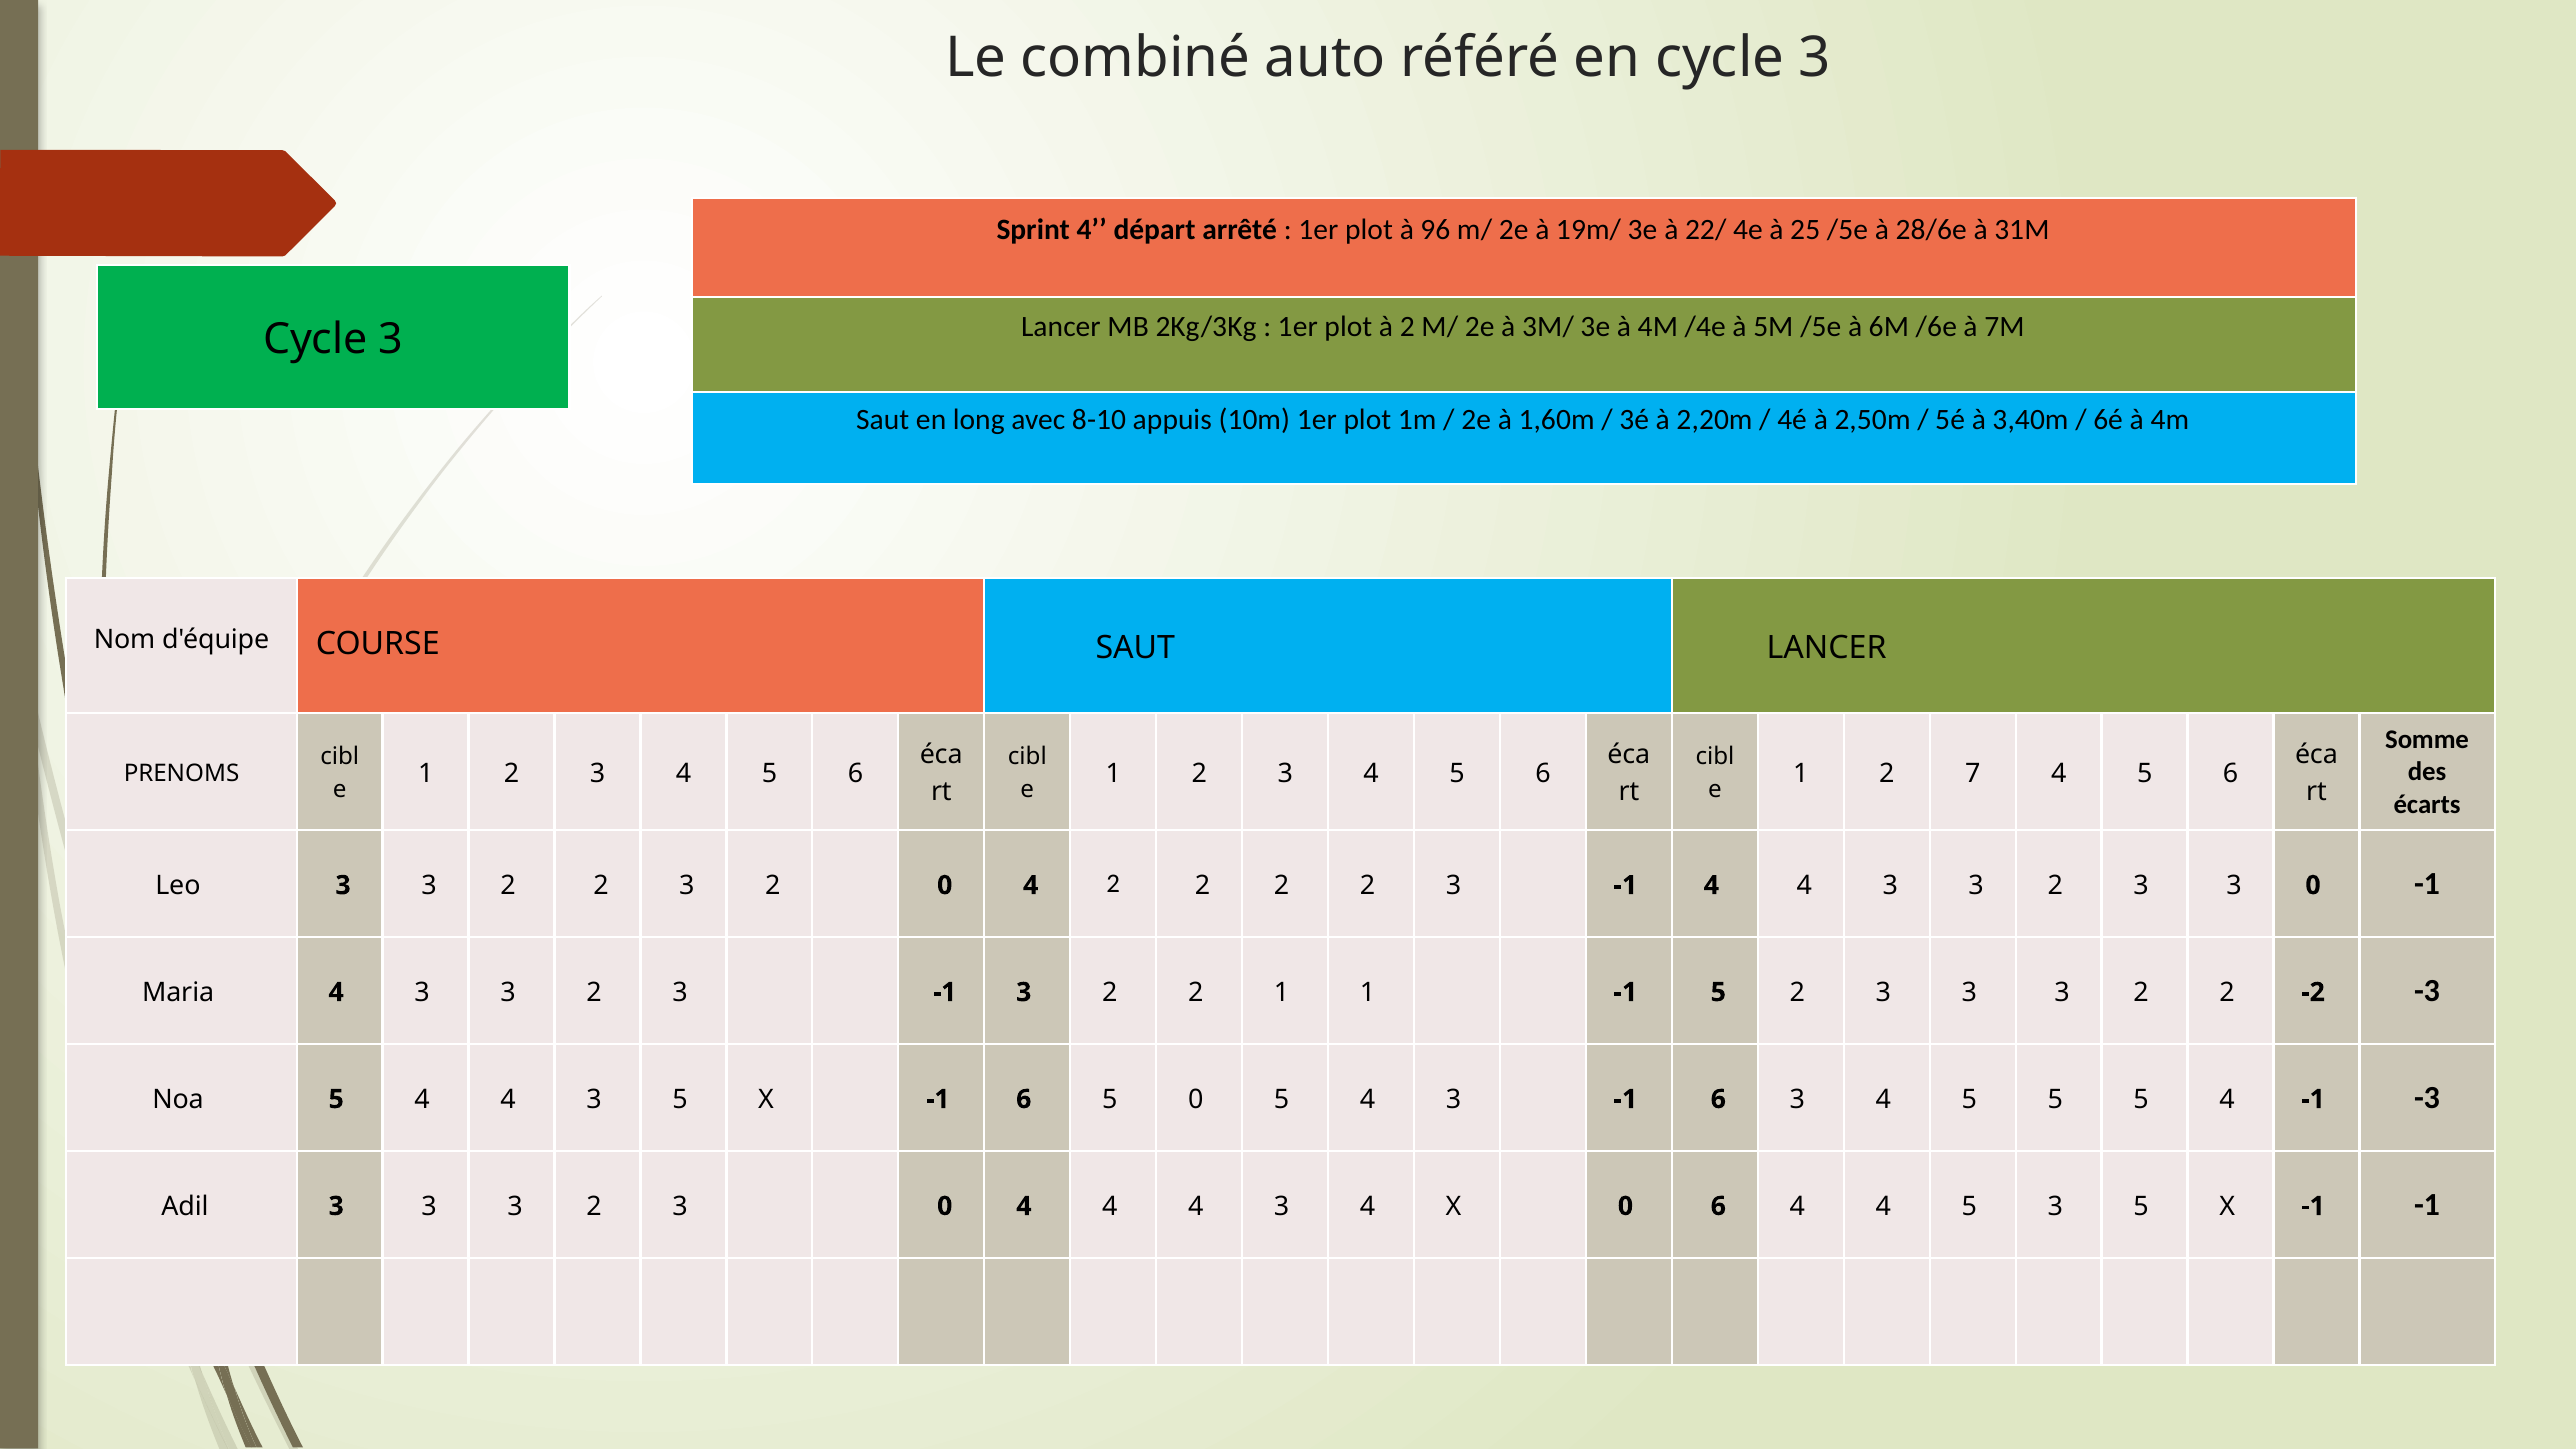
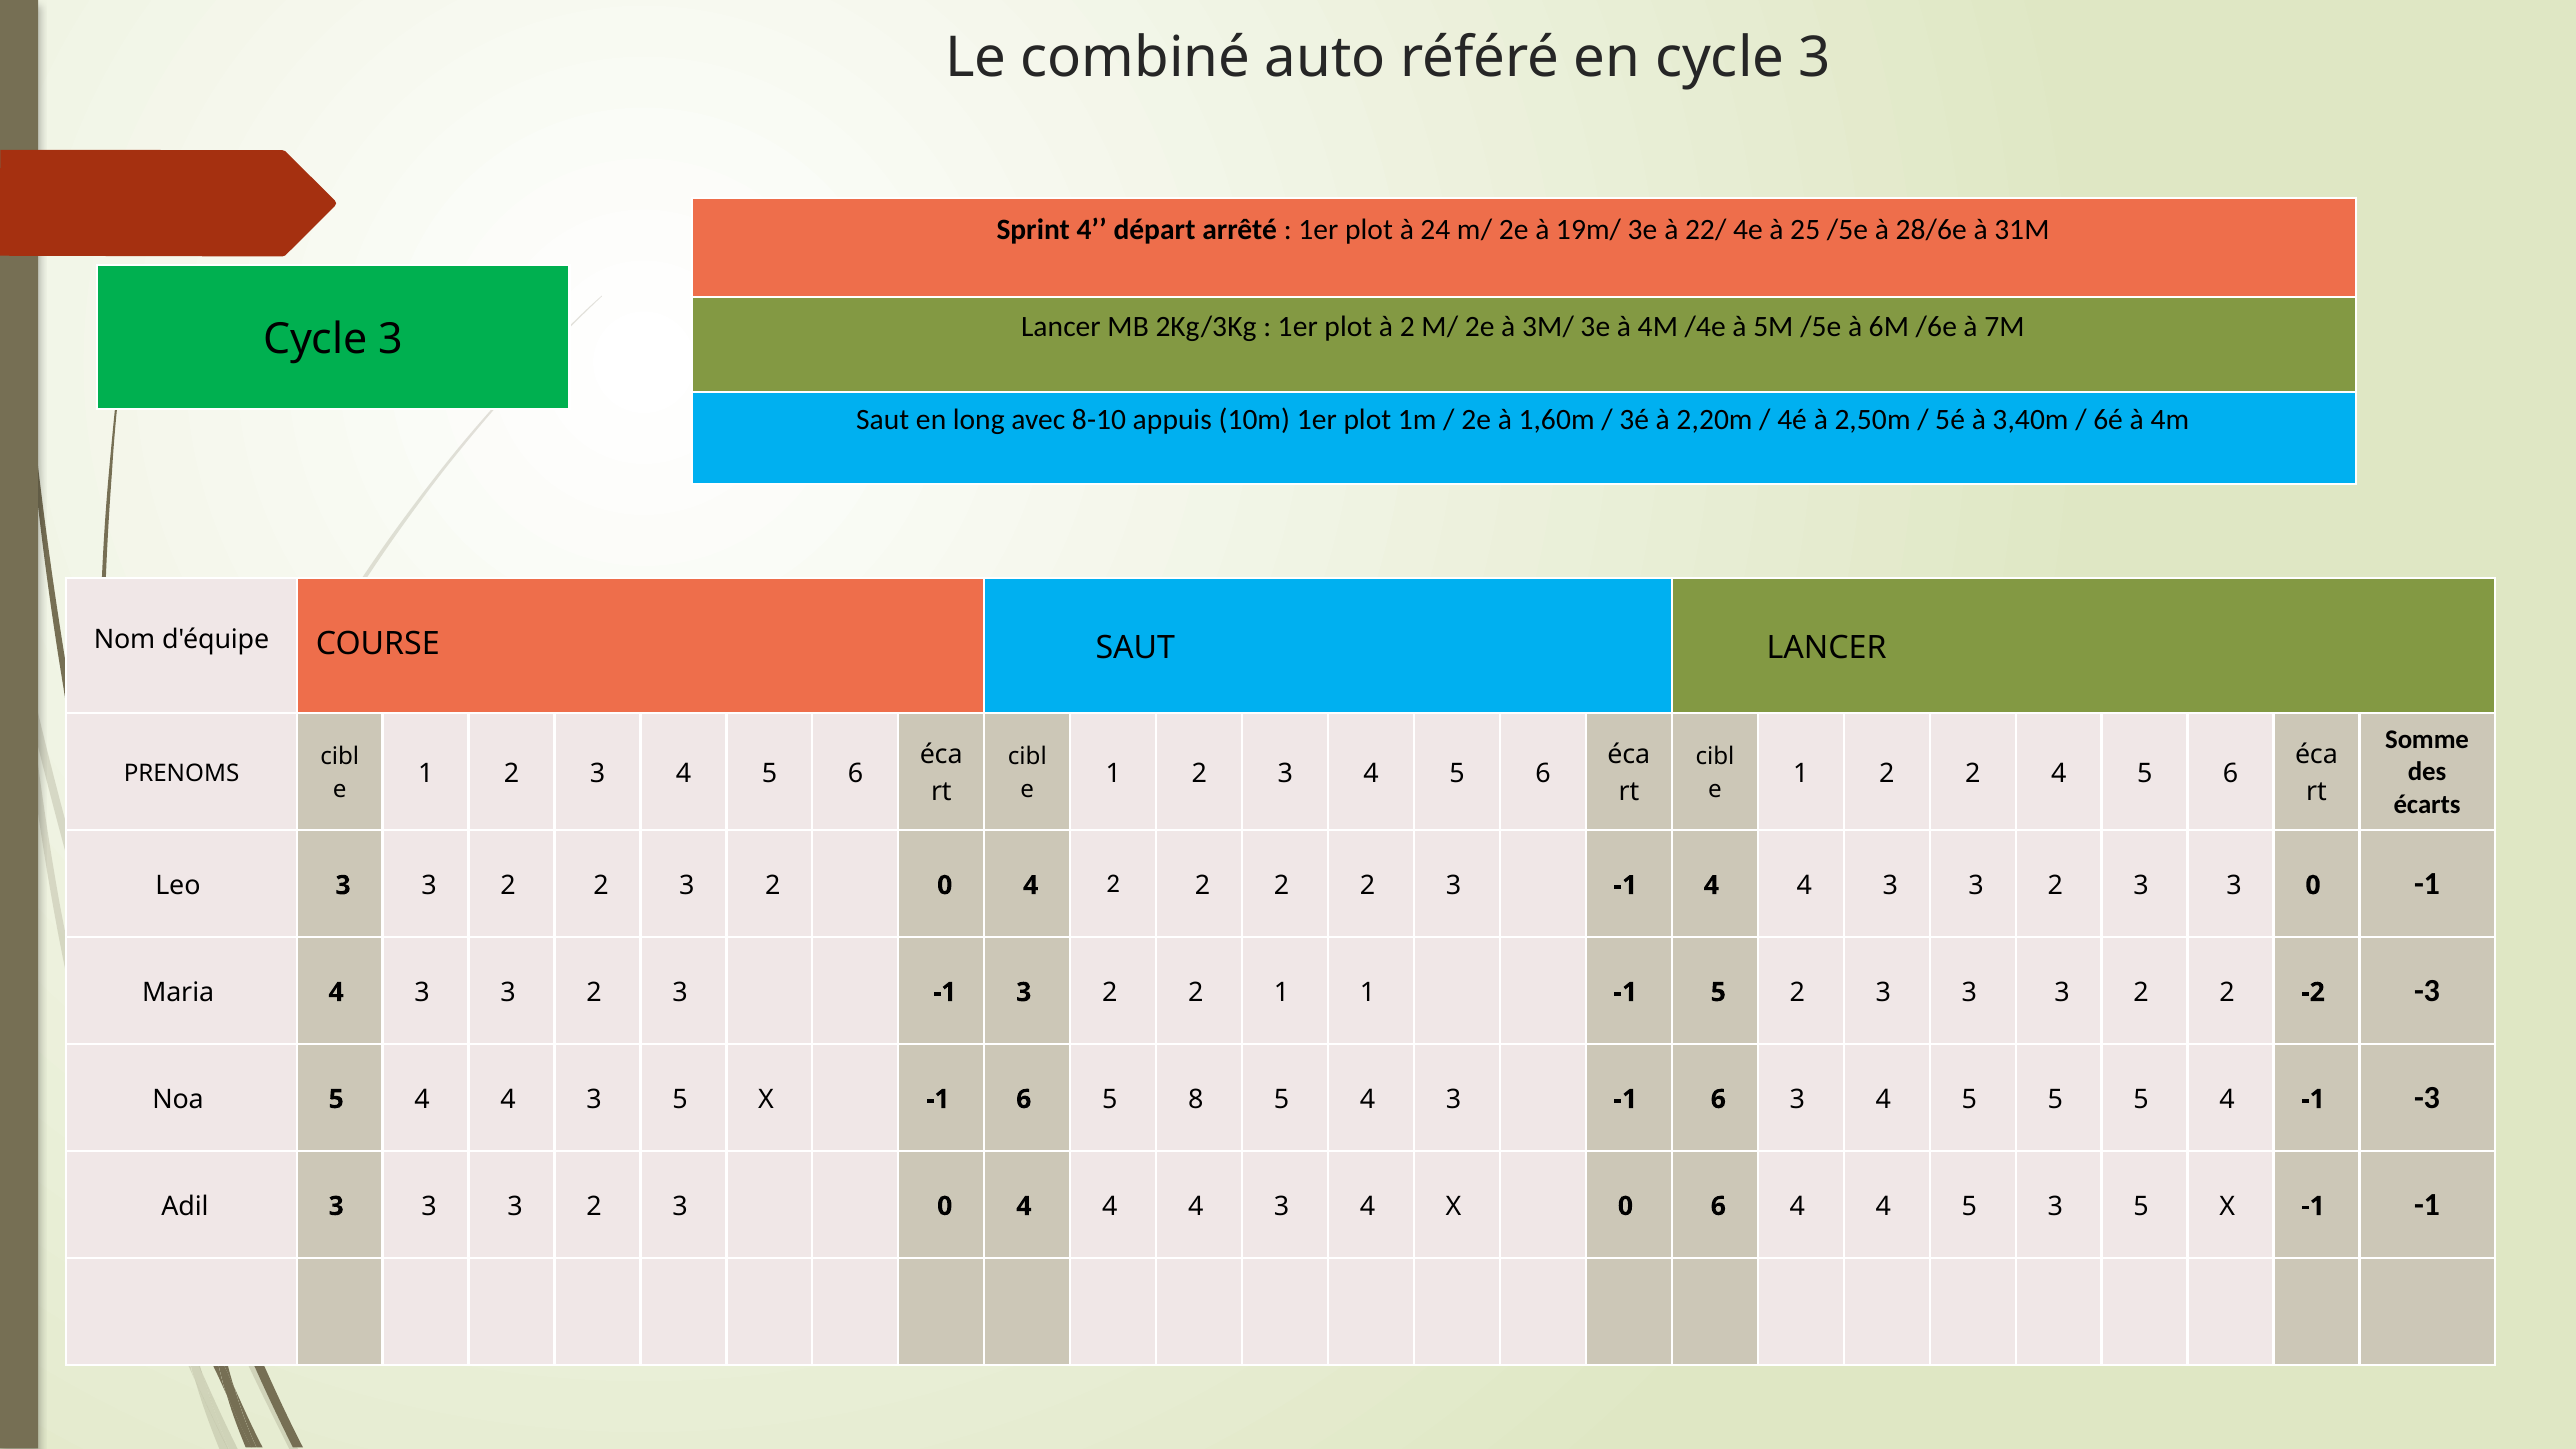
96: 96 -> 24 (1435, 229)
1 2 7: 7 -> 2 (1973, 773)
5 0: 0 -> 8 (1196, 1099)
